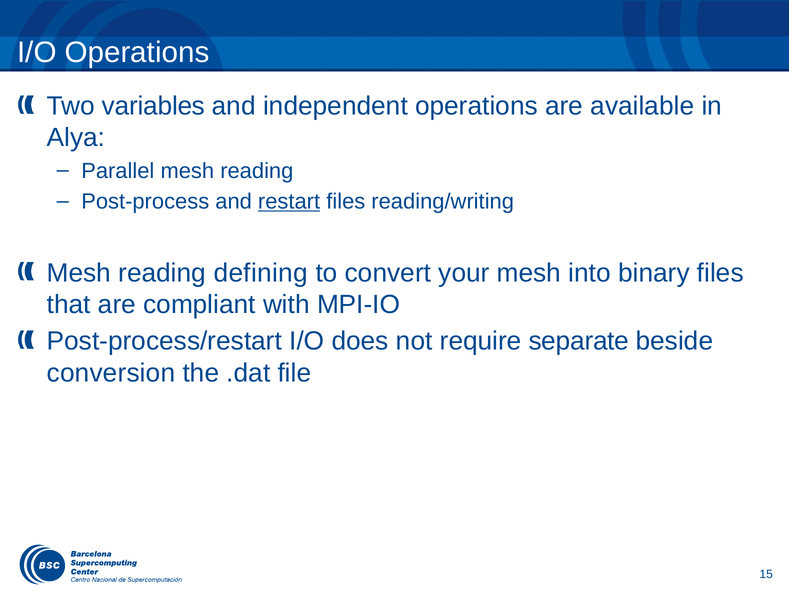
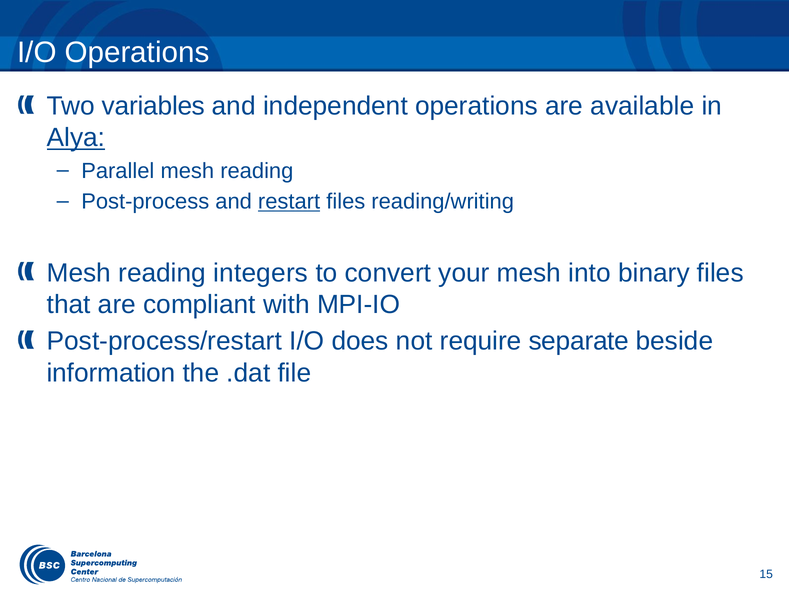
Alya underline: none -> present (76, 138)
defining: defining -> integers (261, 273)
conversion: conversion -> information (111, 373)
